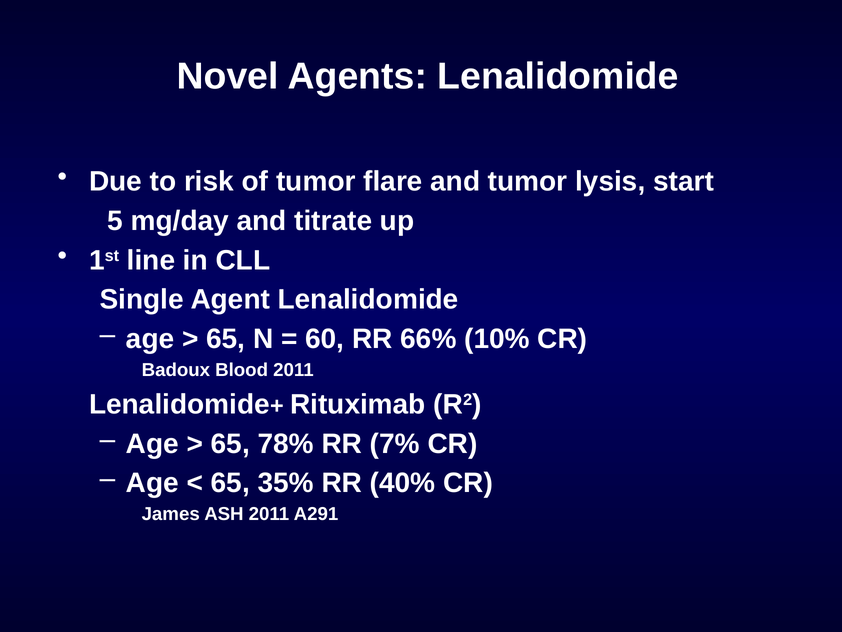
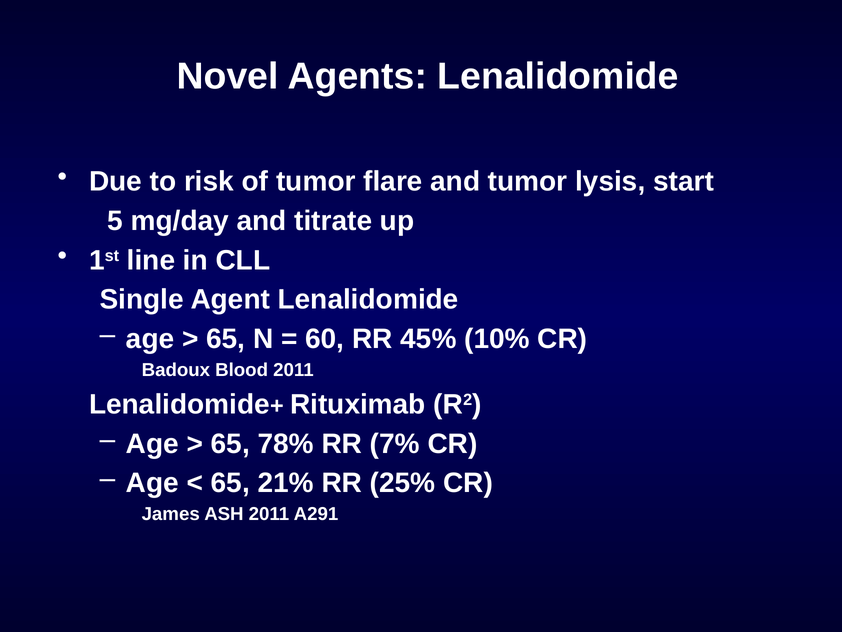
66%: 66% -> 45% (428, 339)
35%: 35% -> 21% (286, 483)
40%: 40% -> 25% (403, 483)
